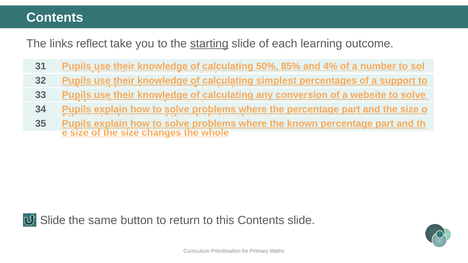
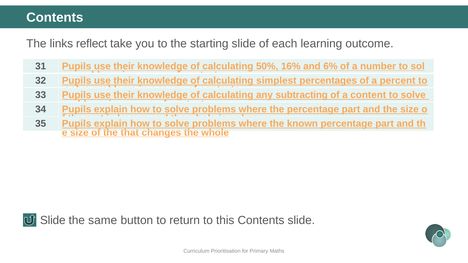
starting underline: present -> none (209, 44)
85%: 85% -> 16% (291, 66)
4%: 4% -> 6% (330, 66)
support: support -> percent (398, 81)
conversion: conversion -> subtracting (302, 95)
website: website -> content (368, 95)
of the size: size -> that (130, 133)
